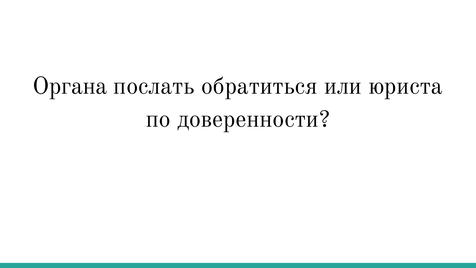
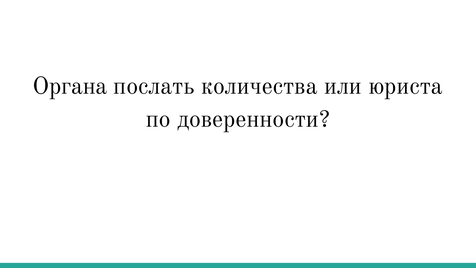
обратиться: обратиться -> количества (259, 86)
